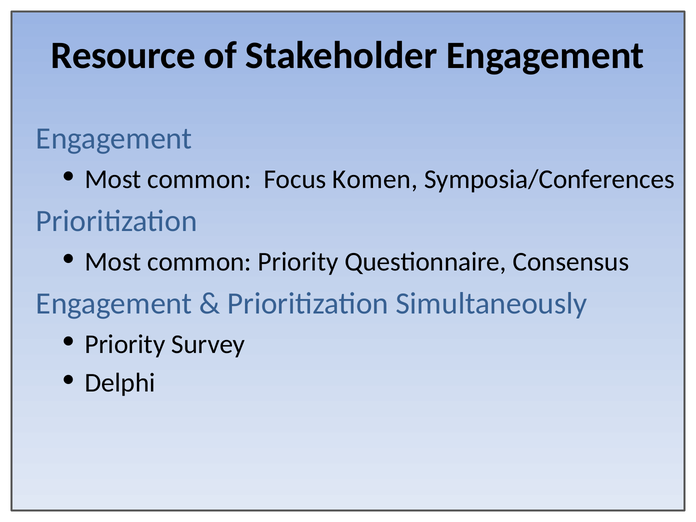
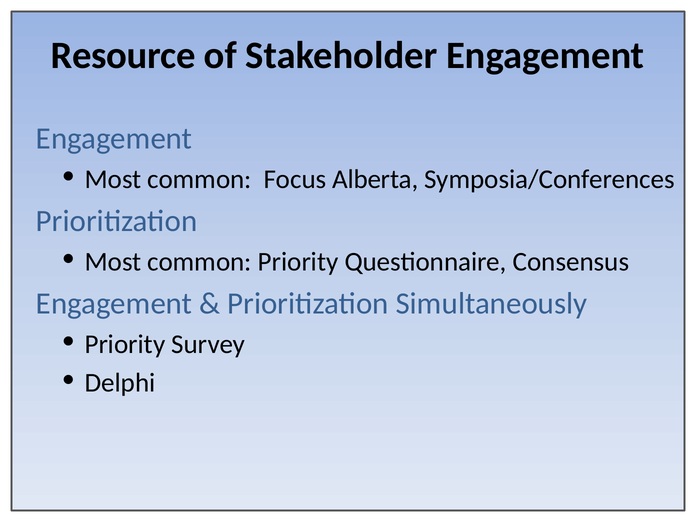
Komen: Komen -> Alberta (375, 180)
